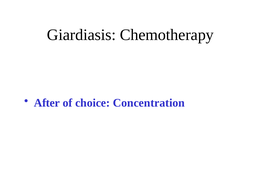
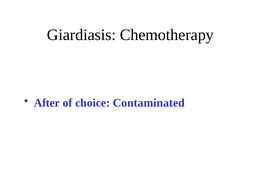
Concentration: Concentration -> Contaminated (149, 103)
